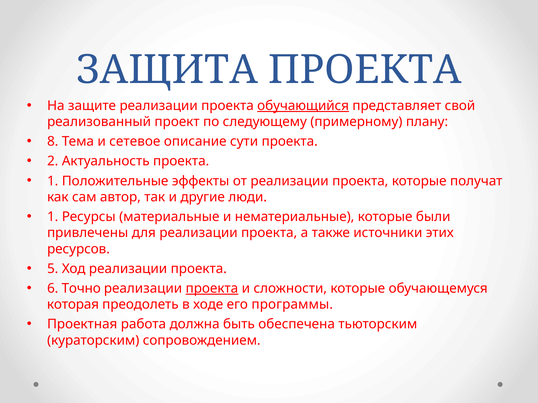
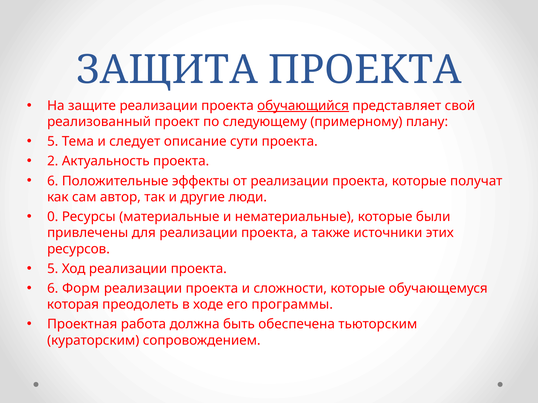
8: 8 -> 5 (53, 142)
сетевое: сетевое -> следует (135, 142)
1: 1 -> 6 (53, 181)
1: 1 -> 0 (53, 217)
Точно: Точно -> Форм (81, 289)
проекта underline: present -> none (212, 289)
